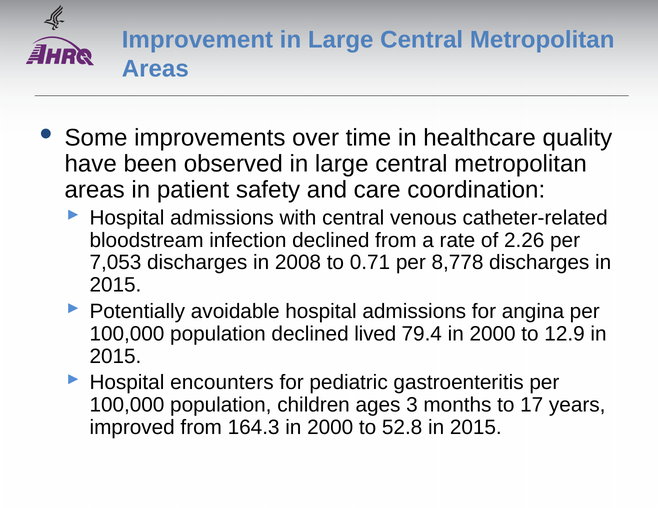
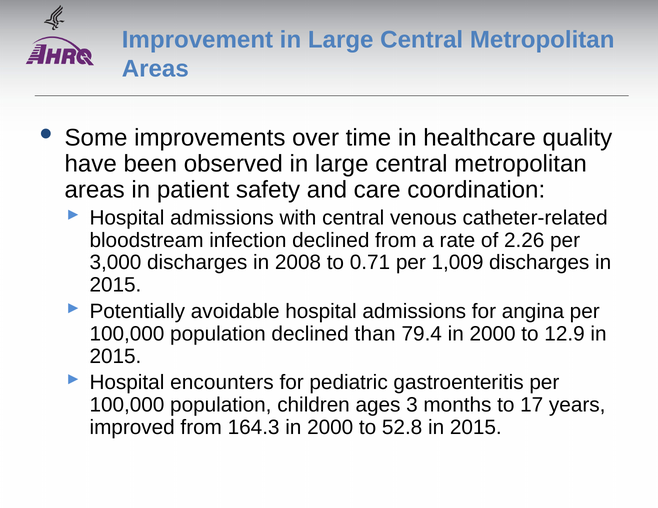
7,053: 7,053 -> 3,000 (115, 263)
8,778: 8,778 -> 1,009 (457, 263)
lived: lived -> than (375, 334)
